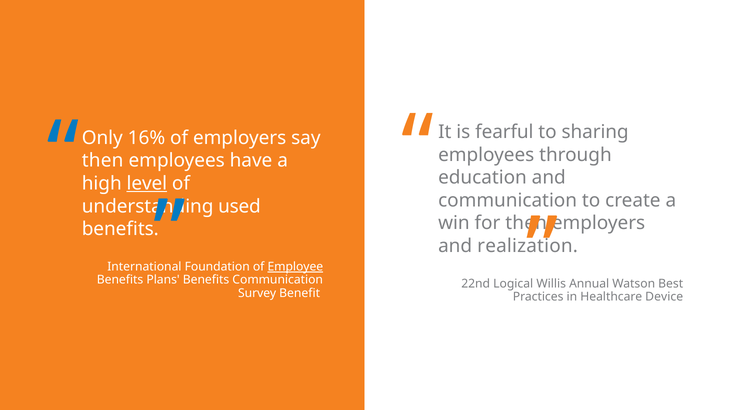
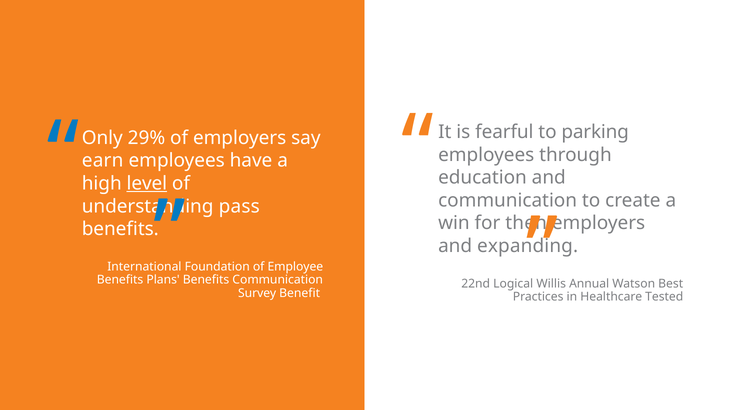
sharing: sharing -> parking (595, 132)
16%: 16% -> 29% (146, 138)
then: then -> earn (103, 161)
used: used -> pass (239, 206)
realization: realization -> expanding (528, 246)
Employee underline: present -> none (295, 267)
Device: Device -> Tested (664, 297)
